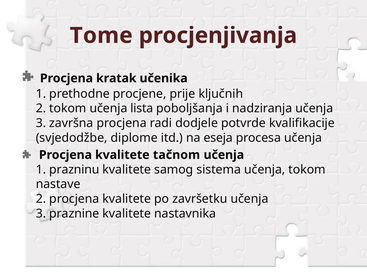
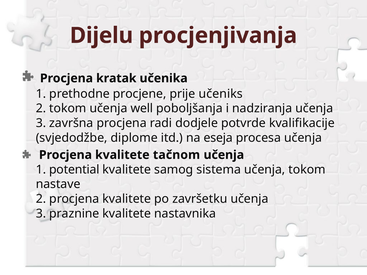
Tome: Tome -> Dijelu (101, 36)
ključnih: ključnih -> učeniks (221, 94)
lista: lista -> well (142, 109)
prazninu: prazninu -> potential (74, 170)
